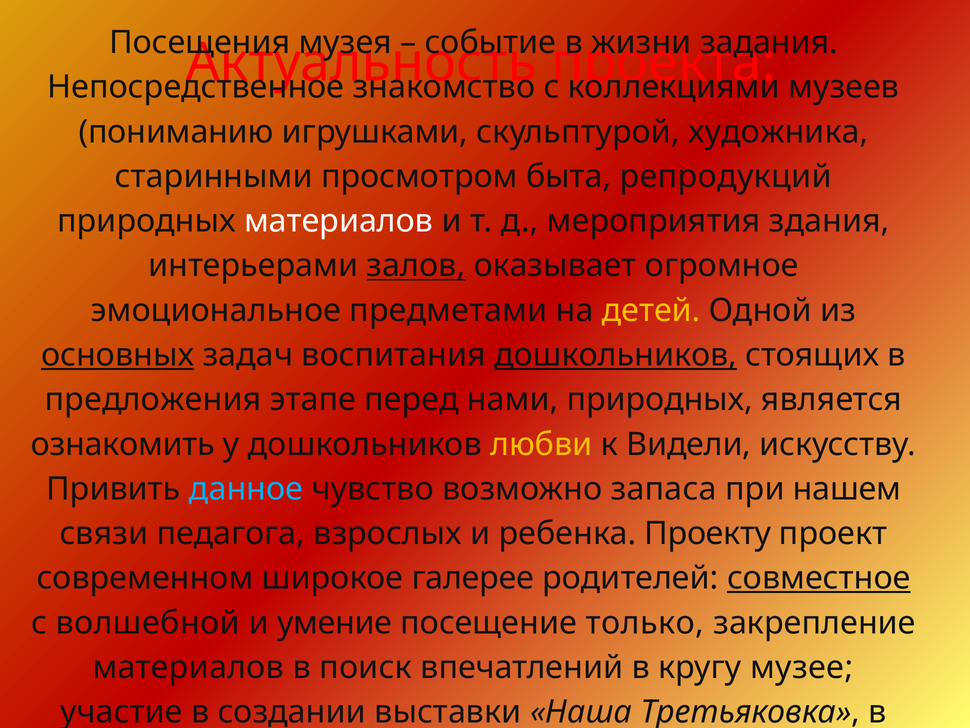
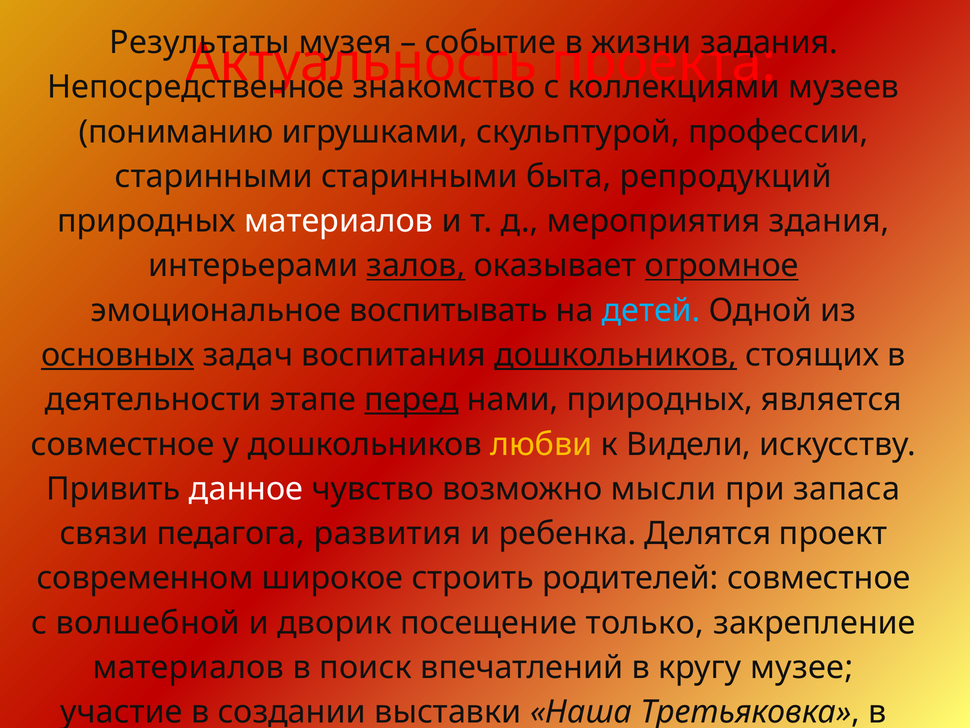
Посещения: Посещения -> Результаты (200, 43)
художника: художника -> профессии (778, 132)
старинными просмотром: просмотром -> старинными (419, 176)
огромное underline: none -> present (722, 266)
предметами: предметами -> воспитывать (449, 310)
детей colour: yellow -> light blue (651, 310)
предложения: предложения -> деятельности (153, 399)
перед underline: none -> present (412, 399)
ознакомить: ознакомить -> совместное (123, 444)
данное colour: light blue -> white (246, 489)
запаса: запаса -> мысли (664, 489)
нашем: нашем -> запаса (847, 489)
взрослых: взрослых -> развития (388, 533)
Проекту: Проекту -> Делятся (708, 533)
галерее: галерее -> строить (473, 578)
совместное underline: present -> none (819, 578)
умение: умение -> дворик (334, 622)
